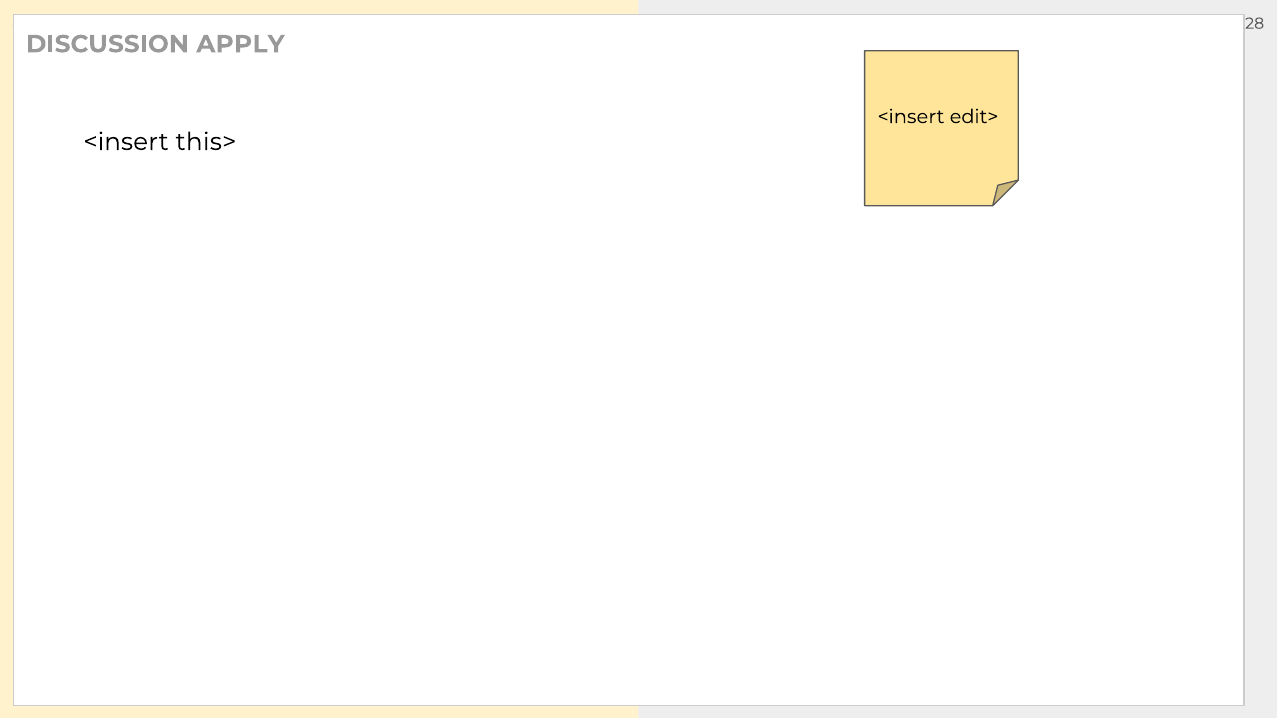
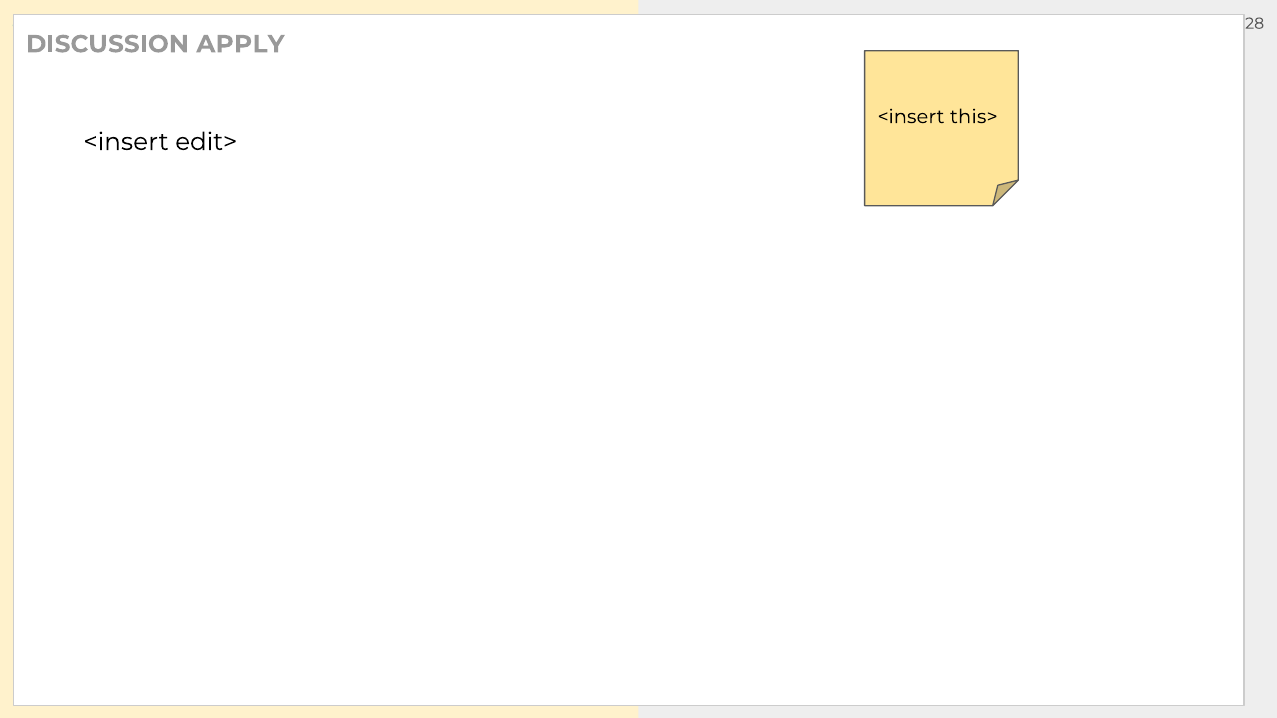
edit>: edit> -> this> (974, 117)
this>: this> -> edit> (206, 142)
